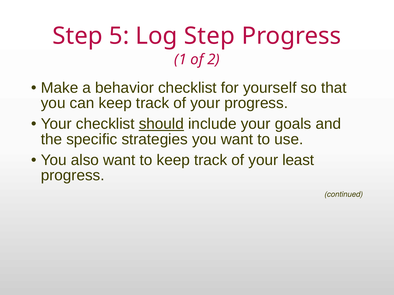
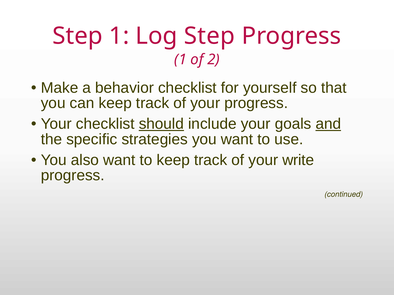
Step 5: 5 -> 1 (119, 36)
and underline: none -> present (328, 124)
least: least -> write (298, 160)
